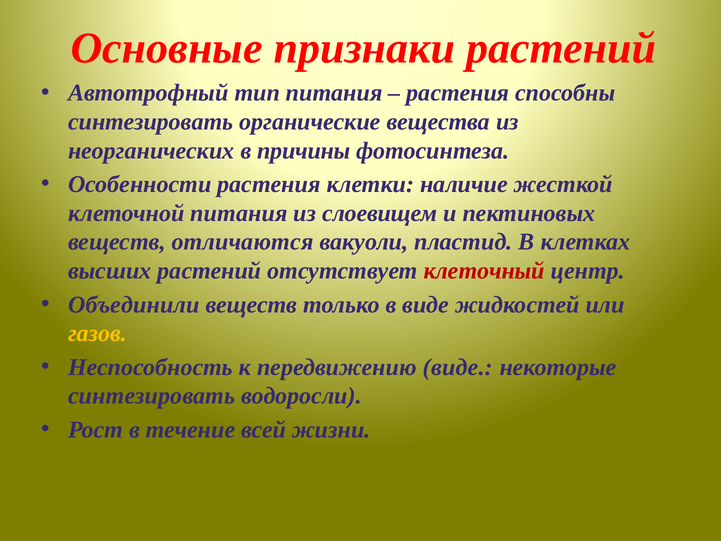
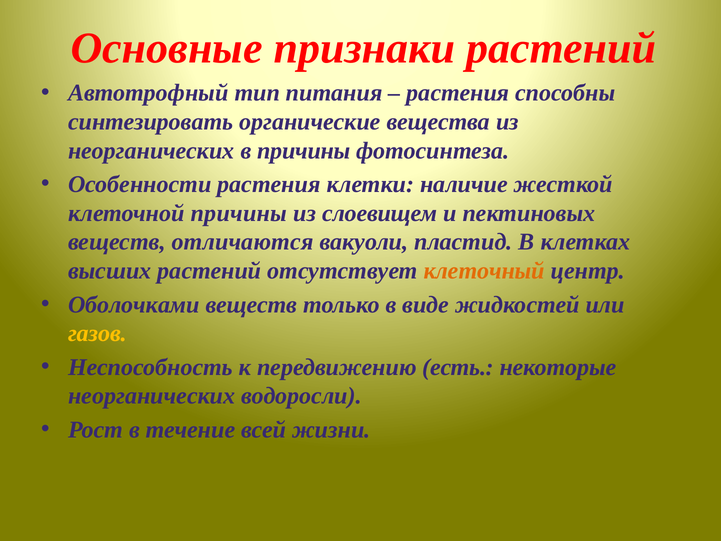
клеточной питания: питания -> причины (239, 213)
клеточный colour: red -> orange (484, 271)
Объединили: Объединили -> Оболочками (134, 304)
передвижению виде: виде -> есть (458, 367)
синтезировать: синтезировать -> неорганических (152, 396)
